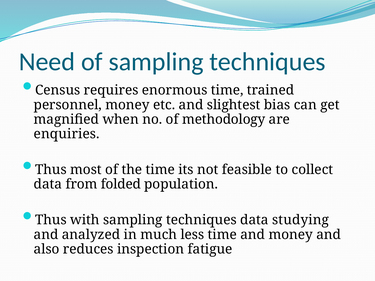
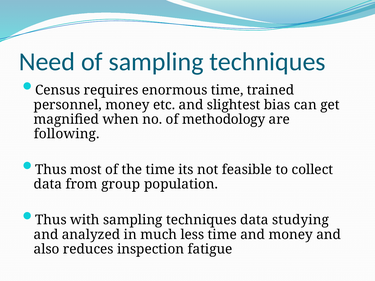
enquiries: enquiries -> following (67, 134)
folded: folded -> group (121, 184)
